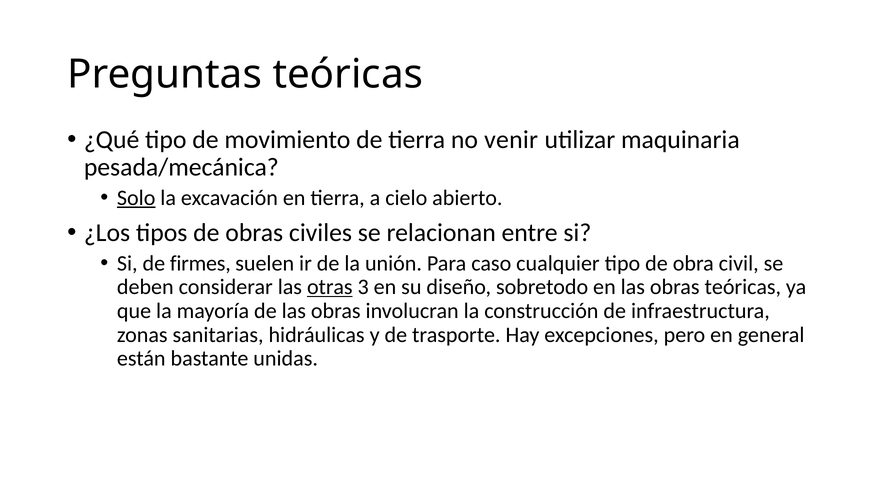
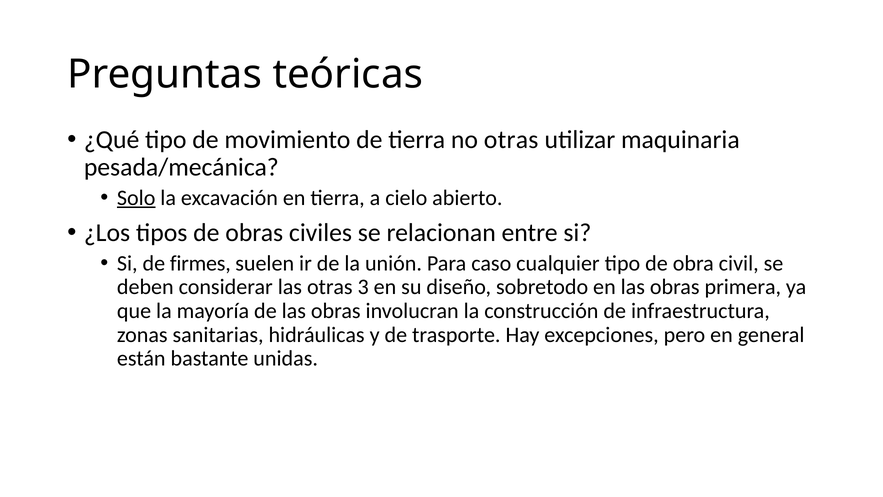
no venir: venir -> otras (511, 139)
otras underline: present -> none (330, 287)
obras teóricas: teóricas -> primera (743, 287)
